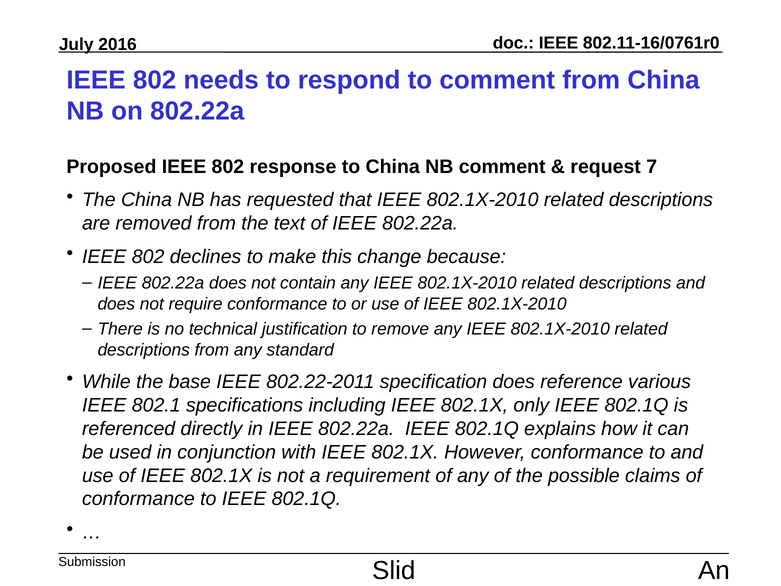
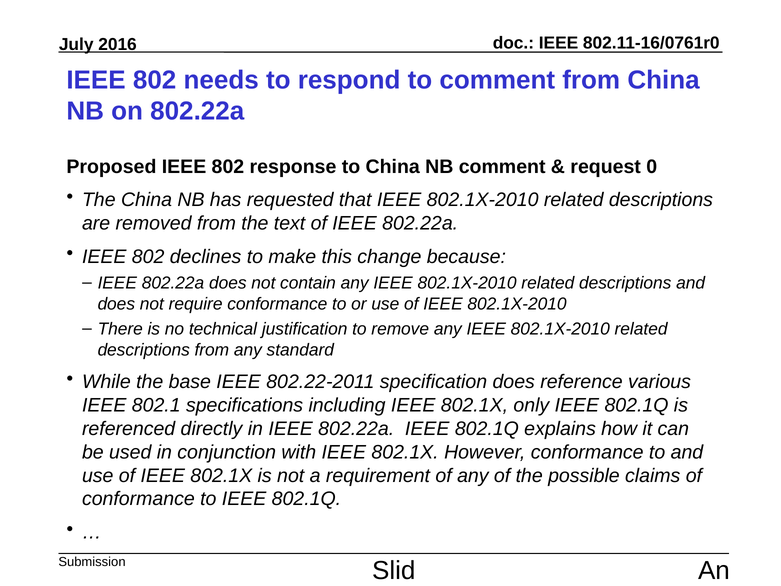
7: 7 -> 0 (652, 167)
